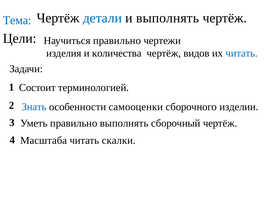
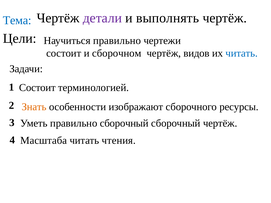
детали colour: blue -> purple (102, 18)
изделия: изделия -> состоит (64, 53)
количества: количества -> сборочном (117, 53)
Знать colour: blue -> orange (34, 107)
самооценки: самооценки -> изображают (136, 107)
изделии: изделии -> ресурсы (239, 107)
правильно выполнять: выполнять -> сборочный (124, 123)
скалки: скалки -> чтения (119, 141)
